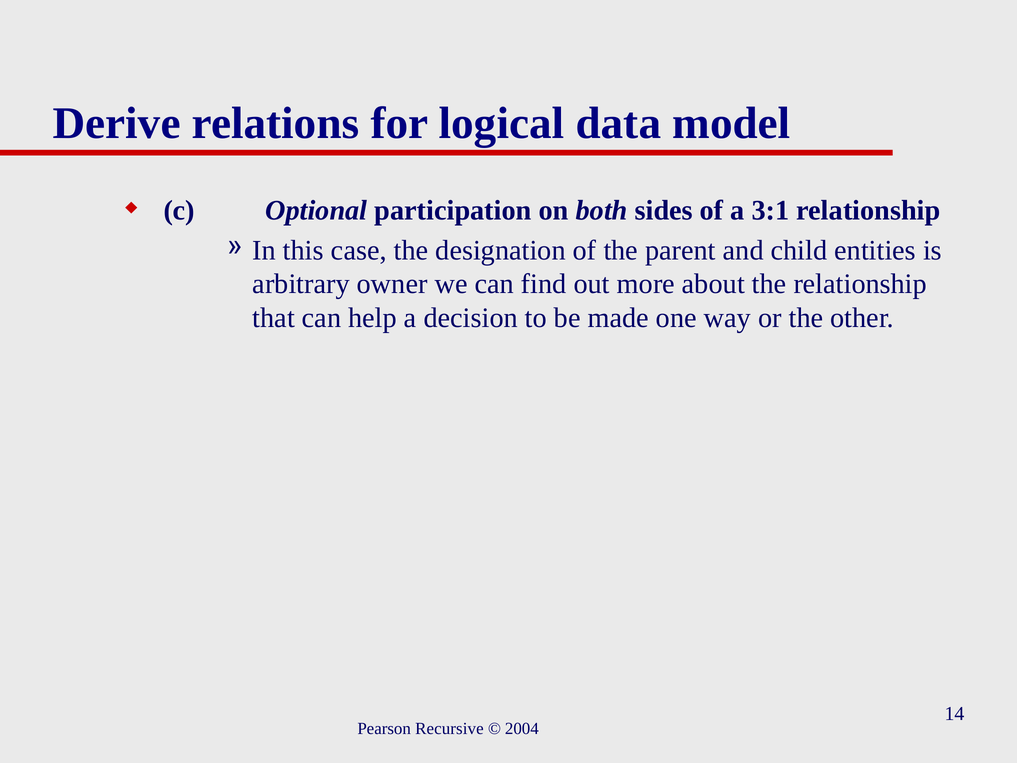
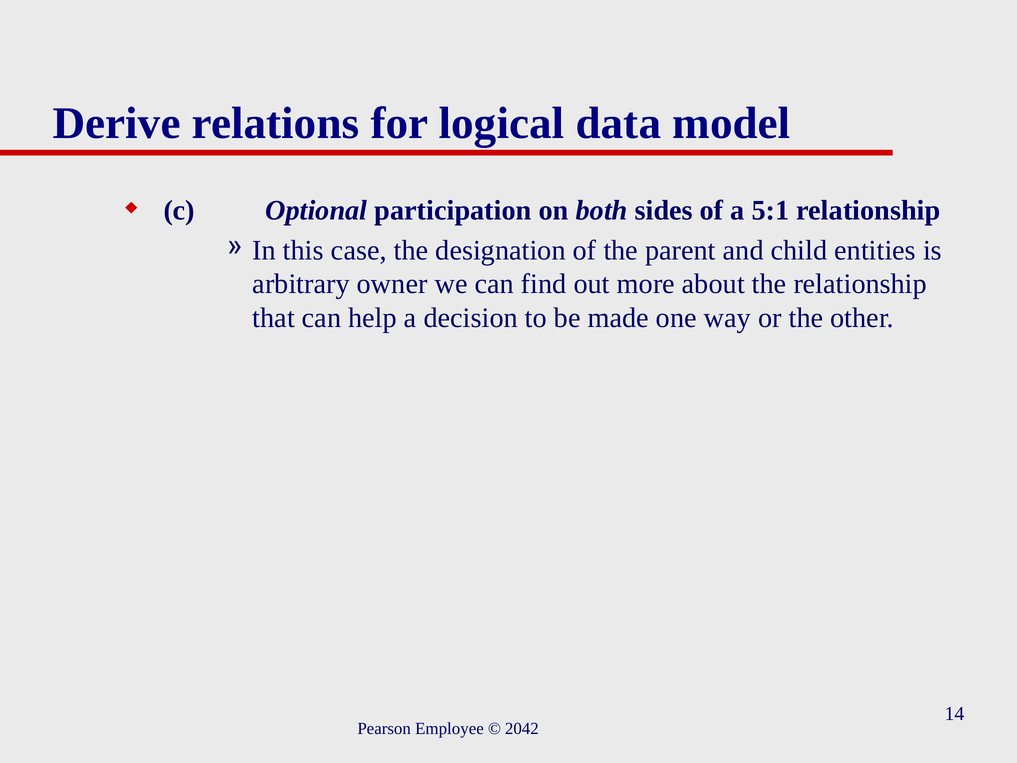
3:1: 3:1 -> 5:1 (770, 211)
Recursive: Recursive -> Employee (449, 728)
2004: 2004 -> 2042 (522, 728)
